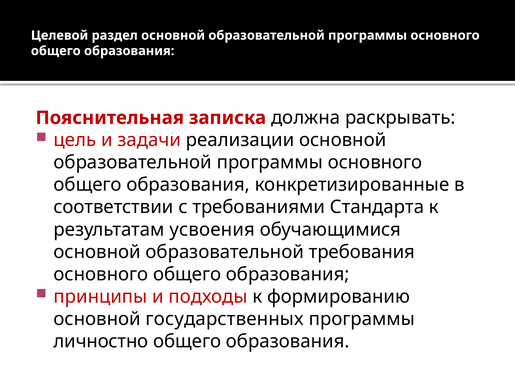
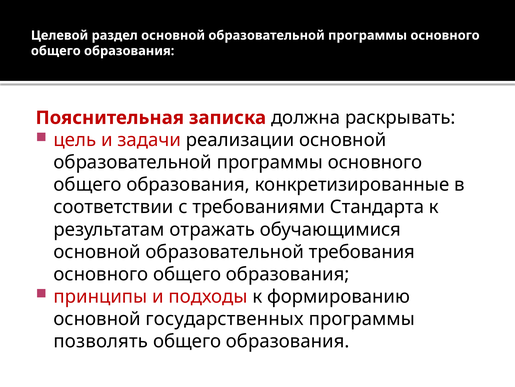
усвоения: усвоения -> отражать (212, 229)
личностно: личностно -> позволять (101, 341)
